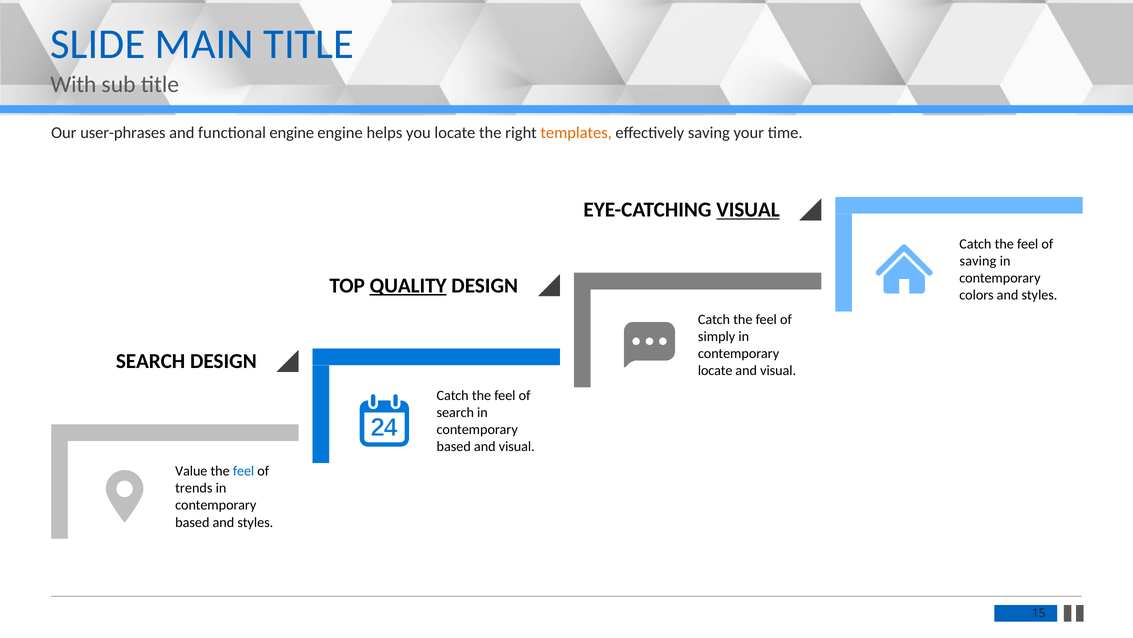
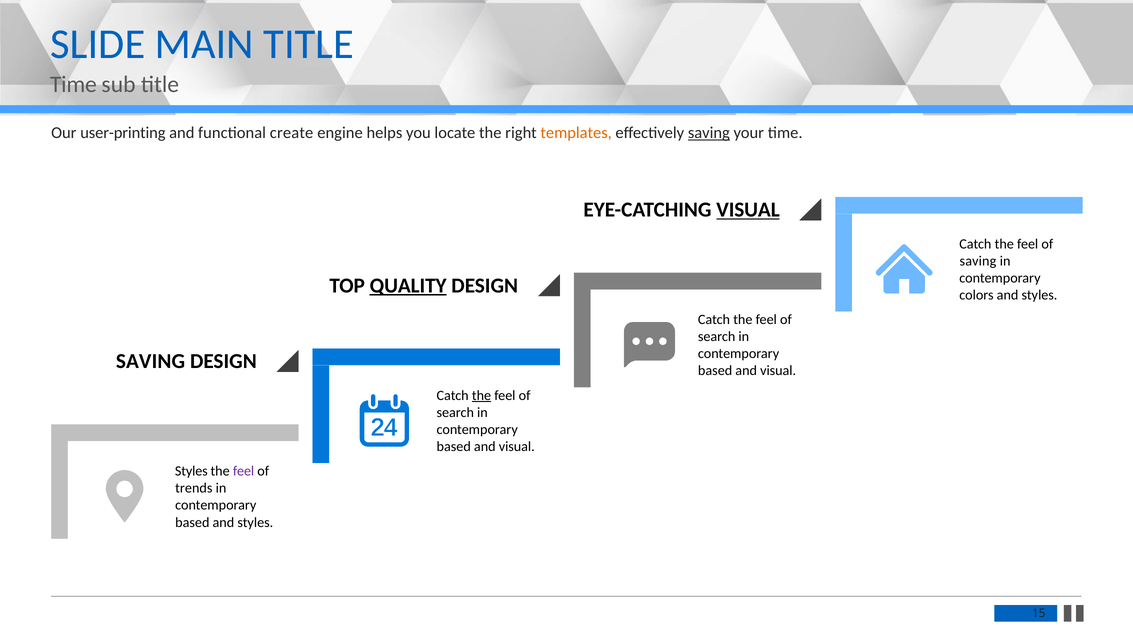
With: With -> Time (73, 84)
user-phrases: user-phrases -> user-printing (123, 133)
functional engine: engine -> create (292, 133)
saving underline: none -> present (709, 133)
simply: simply -> search (717, 336)
SEARCH: SEARCH -> SAVING (150, 361)
locate: locate -> based (715, 370)
the underline: none -> present (482, 395)
Value: Value -> Styles (191, 471)
feel colour: blue -> purple (244, 471)
